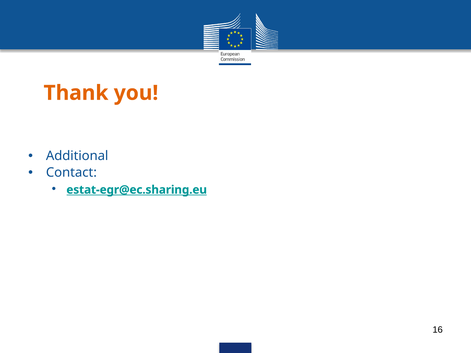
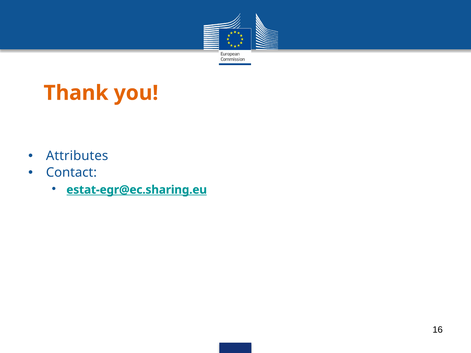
Additional: Additional -> Attributes (77, 156)
